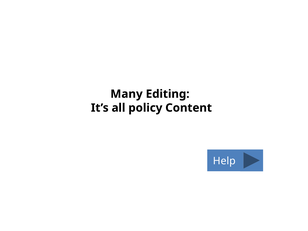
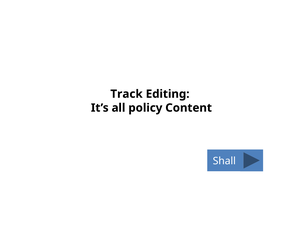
Many: Many -> Track (127, 94)
Help: Help -> Shall (224, 161)
